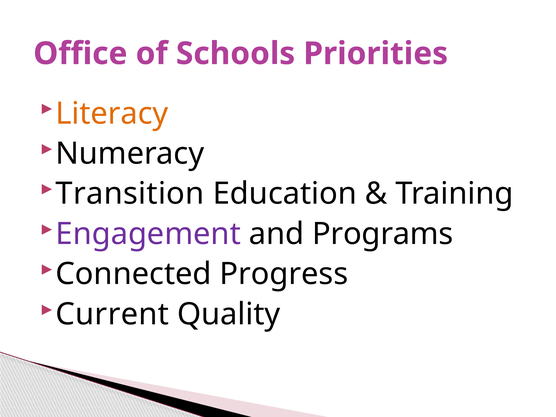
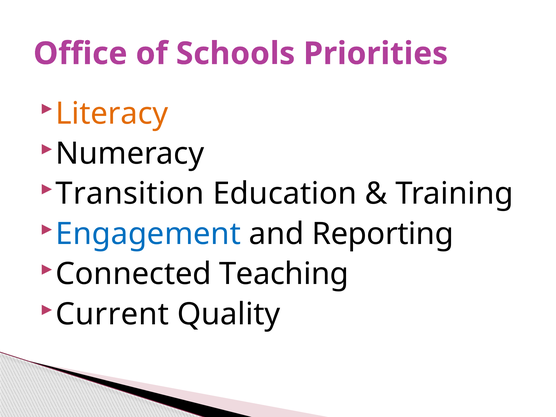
Engagement colour: purple -> blue (148, 234)
Programs: Programs -> Reporting (383, 234)
Progress: Progress -> Teaching (284, 274)
